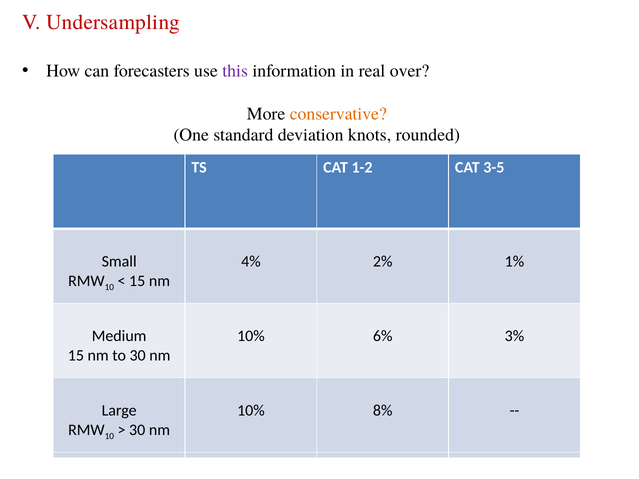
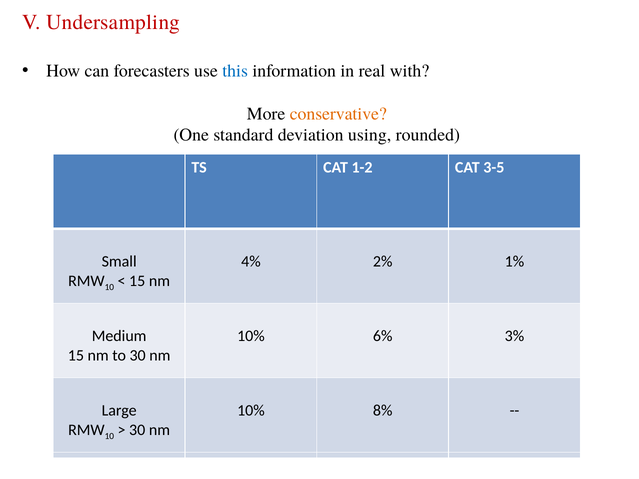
this colour: purple -> blue (235, 71)
over: over -> with (410, 71)
knots: knots -> using (370, 135)
